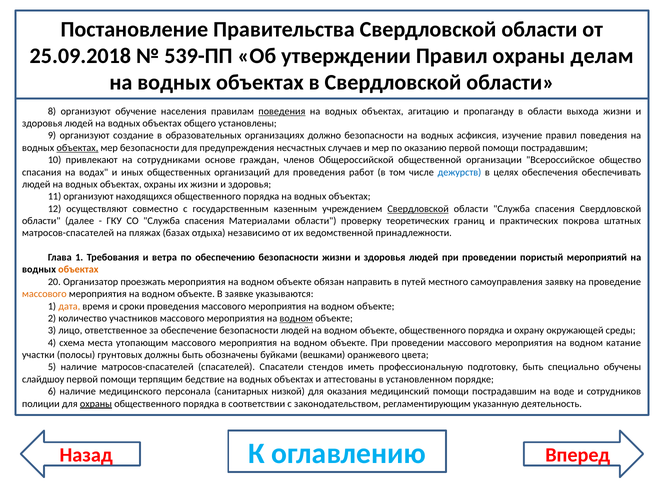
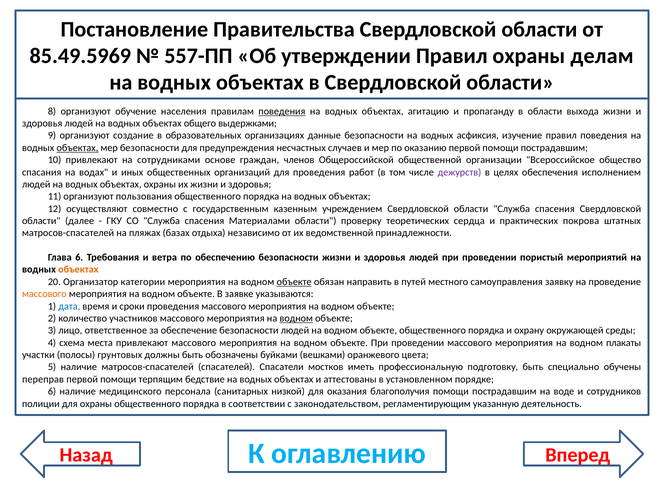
25.09.2018: 25.09.2018 -> 85.49.5969 (80, 56)
539-ПП: 539-ПП -> 557-ПП (198, 56)
установлены: установлены -> выдержками (248, 123)
должно: должно -> данные (324, 136)
дежурств colour: blue -> purple (459, 172)
обеспечивать: обеспечивать -> исполнением (611, 172)
находящихся: находящихся -> пользования (144, 197)
Свердловской underline: present -> none (418, 209)
границ: границ -> сердца (469, 221)
Глава 1: 1 -> 6 (79, 257)
проезжать: проезжать -> категории (143, 282)
объекте underline: none -> present (294, 282)
дата colour: orange -> blue (69, 306)
места утопающим: утопающим -> привлекают (142, 343)
катание: катание -> плакаты (624, 343)
стендов: стендов -> мостков (326, 367)
слайдшоу: слайдшоу -> переправ (43, 379)
медицинский: медицинский -> благополучия (400, 391)
охраны underline: present -> none (96, 404)
